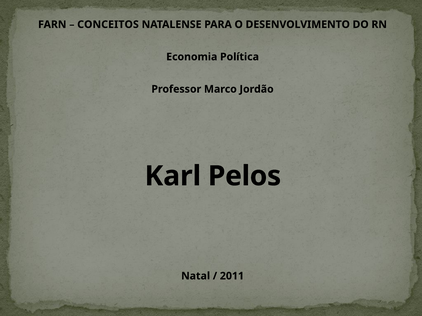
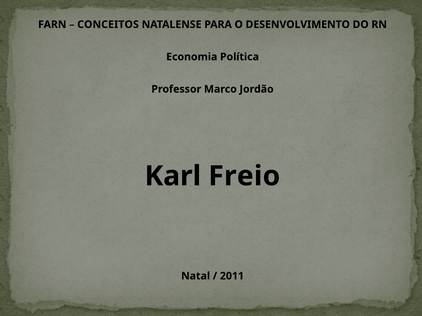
Pelos: Pelos -> Freio (244, 176)
